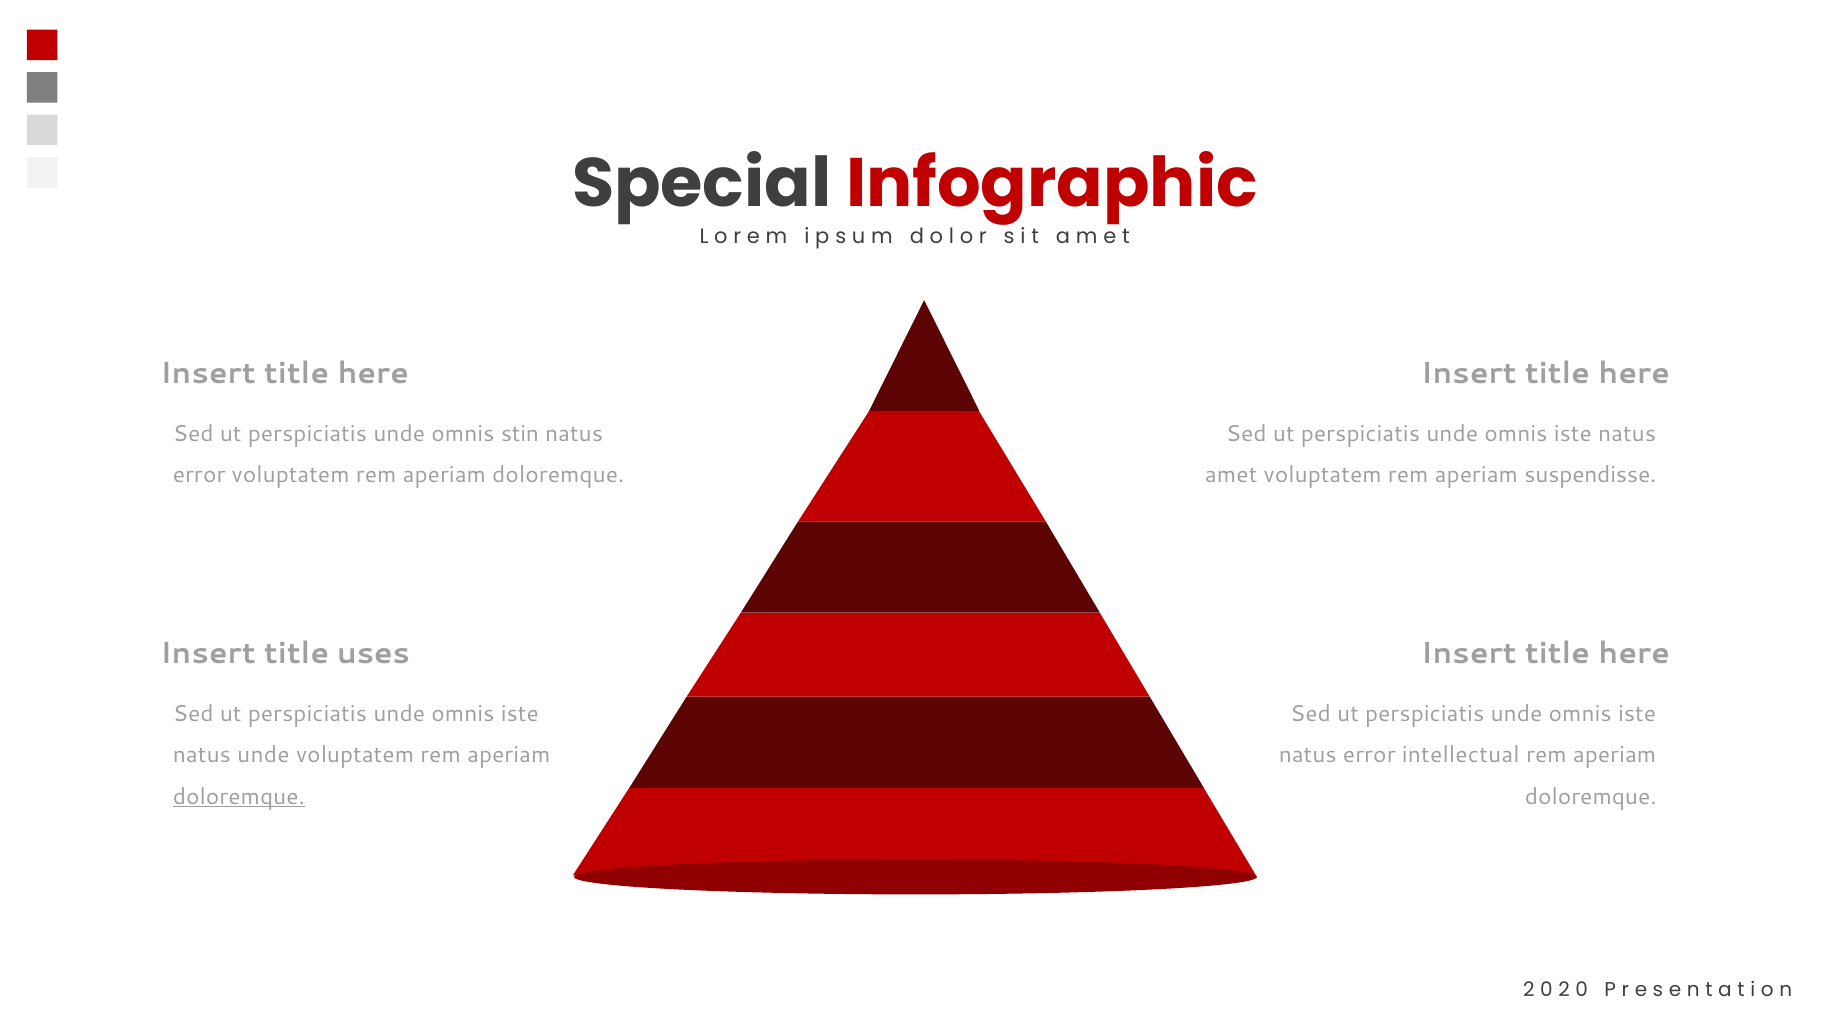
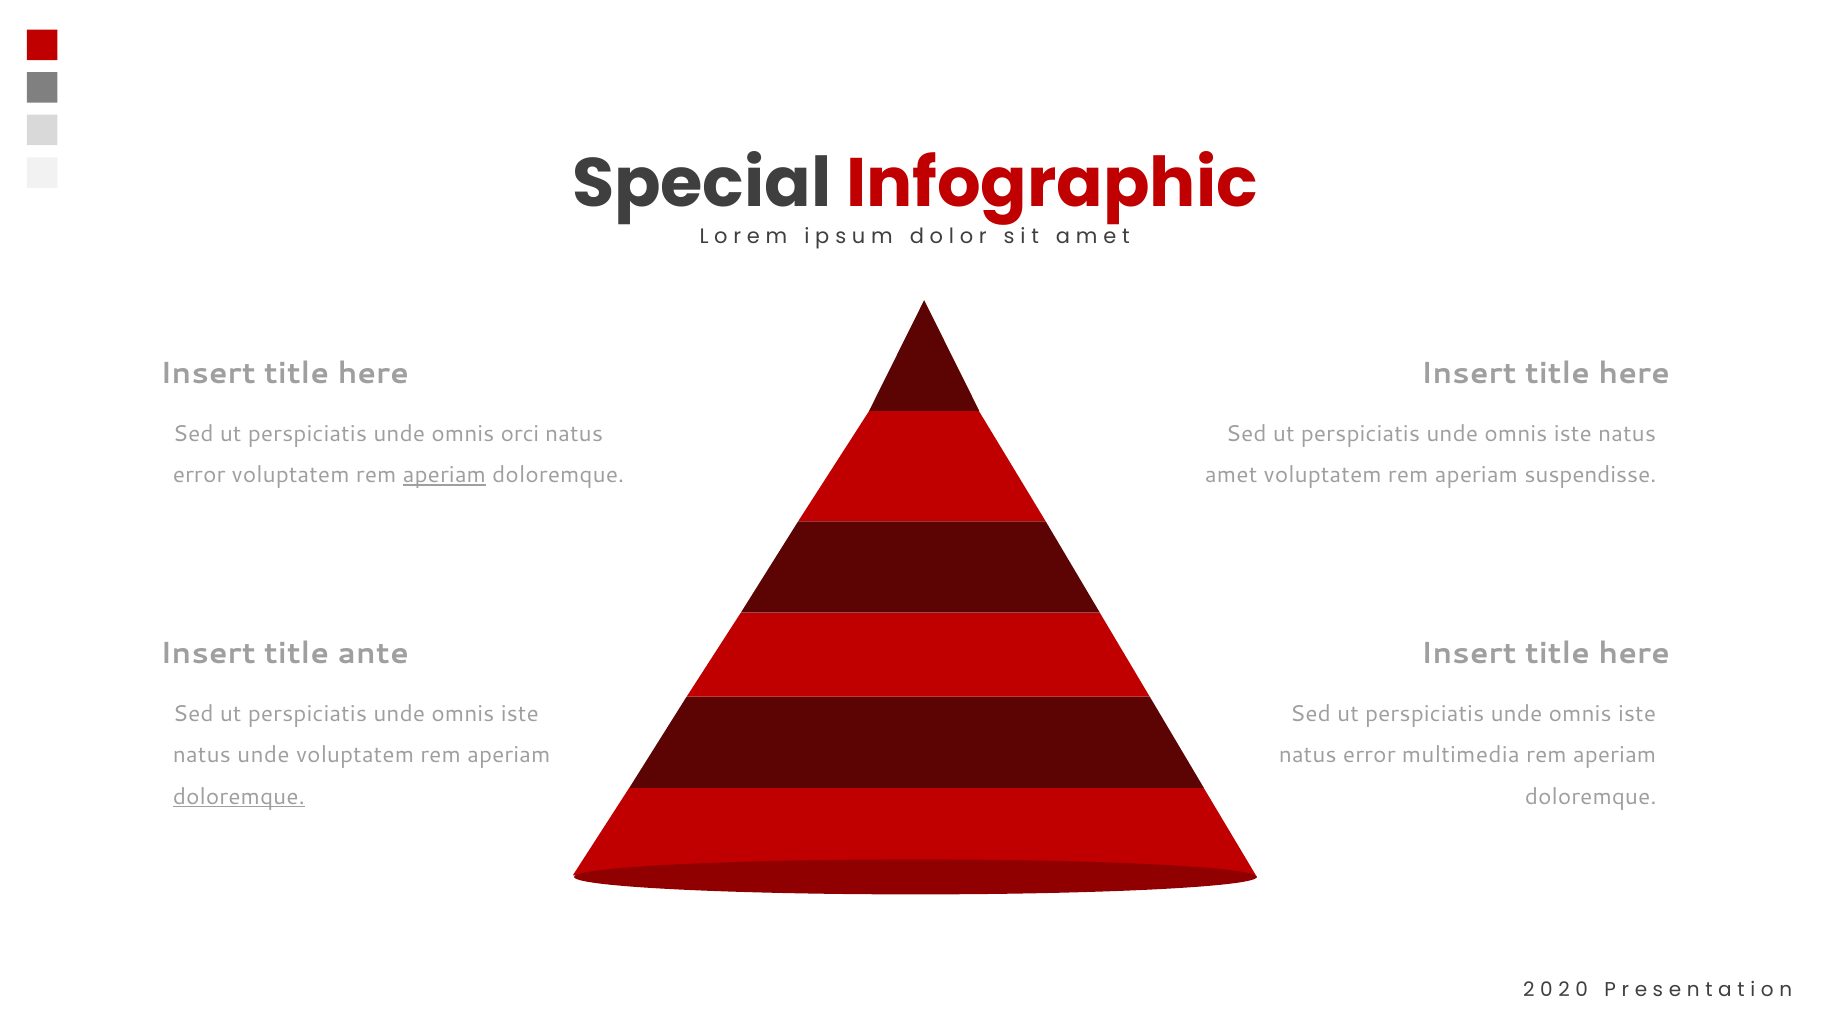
stin: stin -> orci (520, 434)
aperiam underline: none -> present (444, 475)
uses: uses -> ante (373, 653)
intellectual: intellectual -> multimedia (1461, 755)
